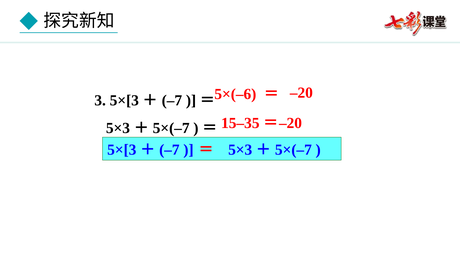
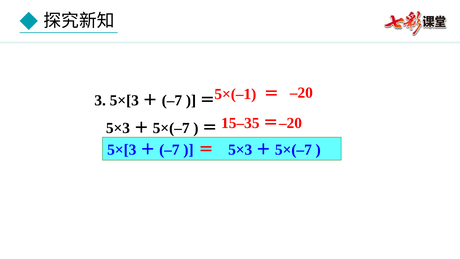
5×(–6: 5×(–6 -> 5×(–1 (235, 94)
